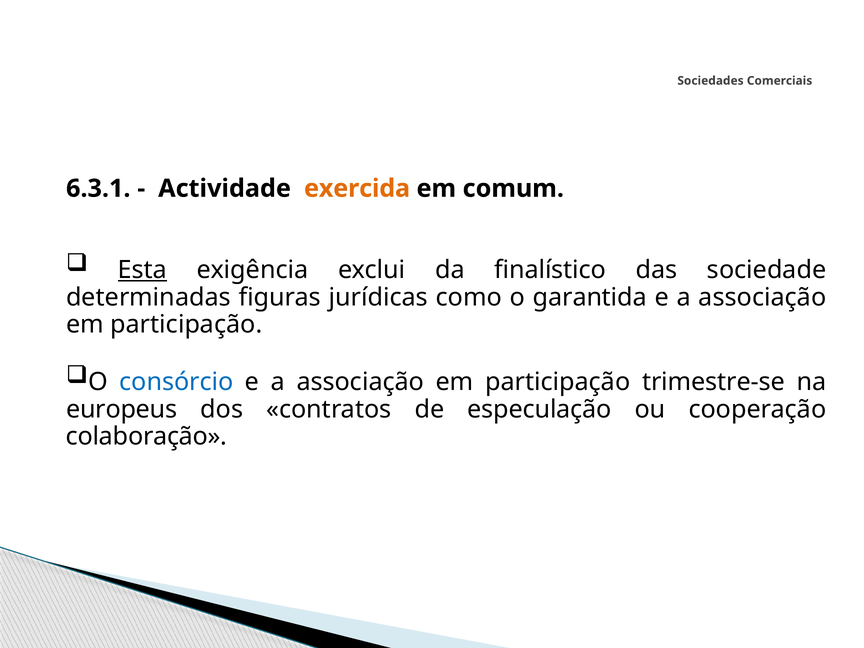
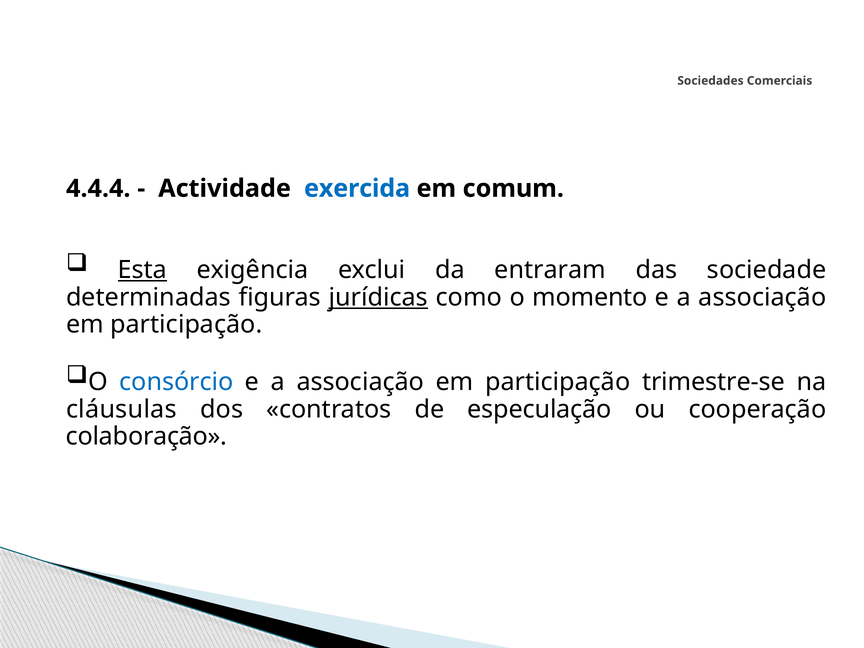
6.3.1: 6.3.1 -> 4.4.4 (98, 188)
exercida colour: orange -> blue (357, 188)
finalístico: finalístico -> entraram (550, 270)
jurídicas underline: none -> present (378, 297)
garantida: garantida -> momento (590, 297)
europeus: europeus -> cláusulas (121, 409)
